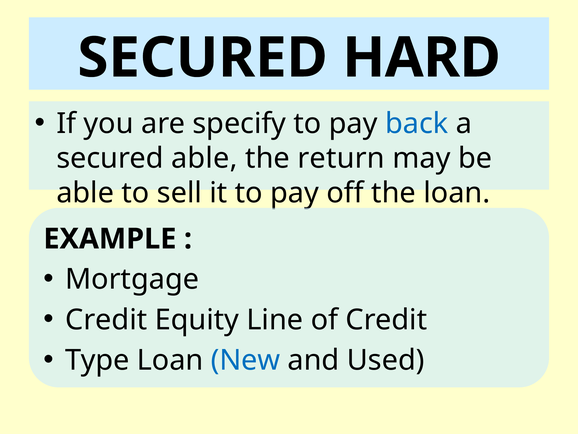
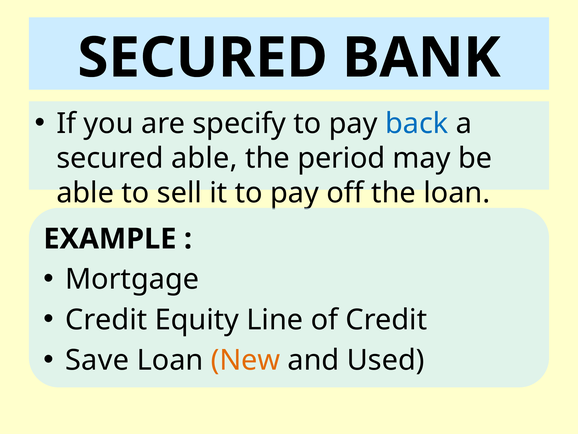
HARD: HARD -> BANK (421, 58)
return: return -> period (341, 158)
Type: Type -> Save (97, 360)
New colour: blue -> orange (246, 360)
